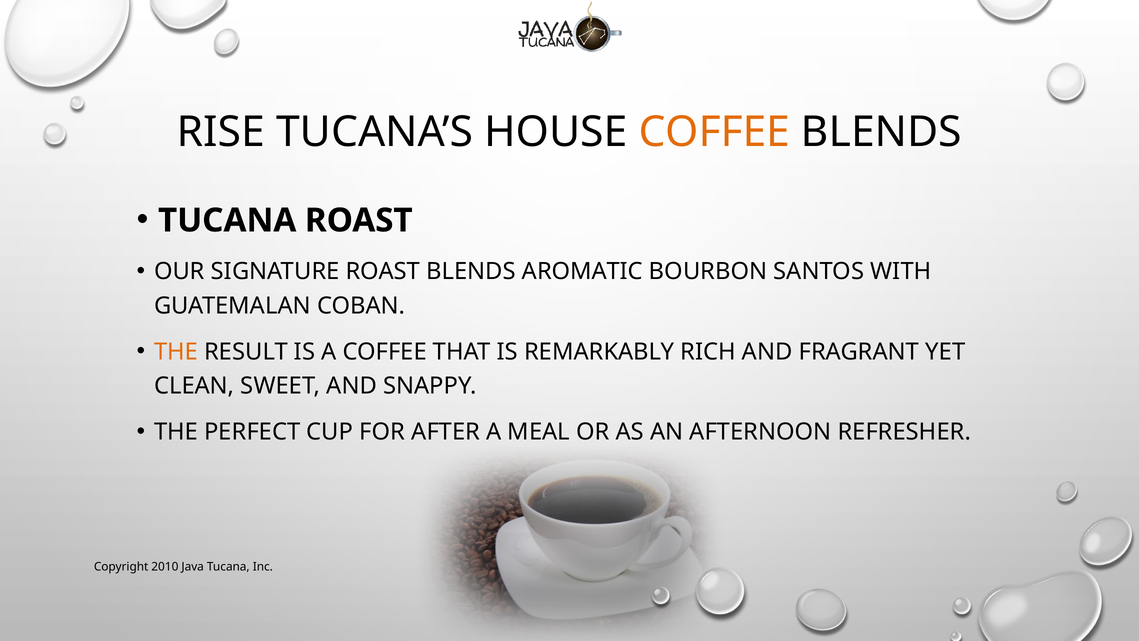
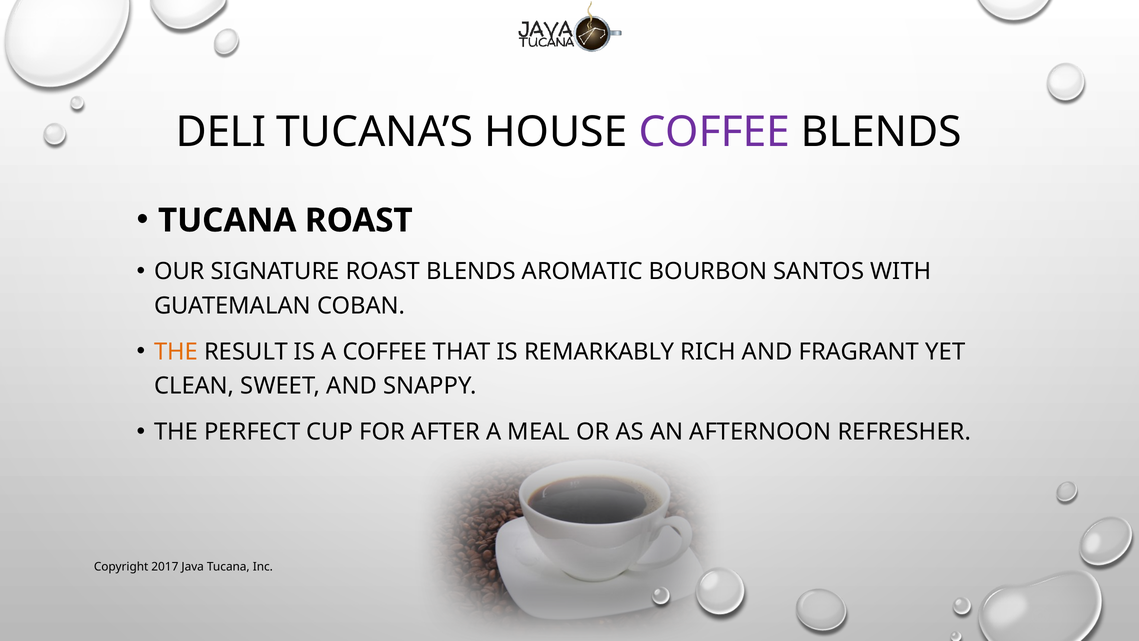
RISE: RISE -> DELI (221, 132)
COFFEE colour: orange -> purple (714, 132)
2010: 2010 -> 2017 (165, 567)
